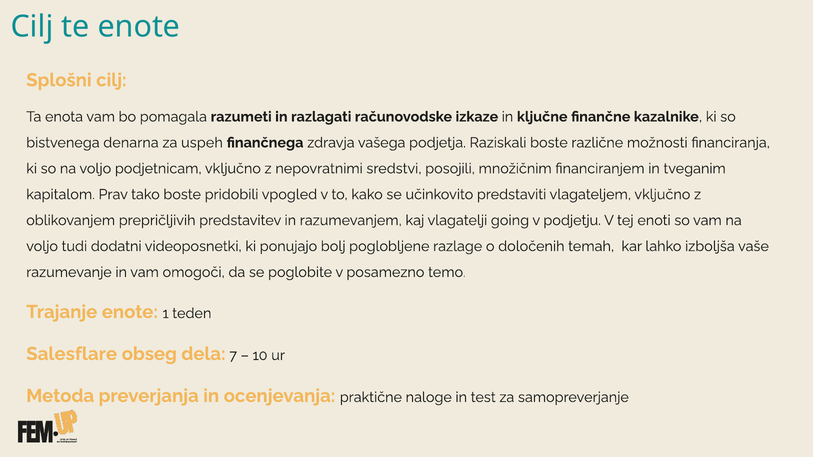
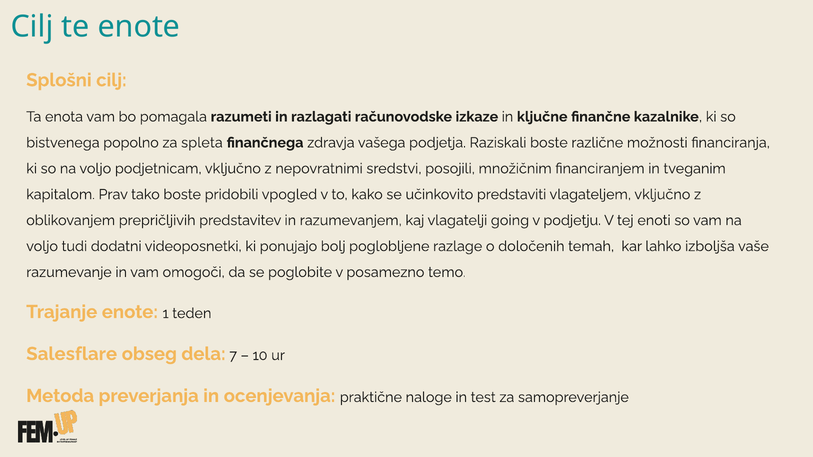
denarna: denarna -> popolno (131, 143)
uspeh: uspeh -> spleta (202, 143)
